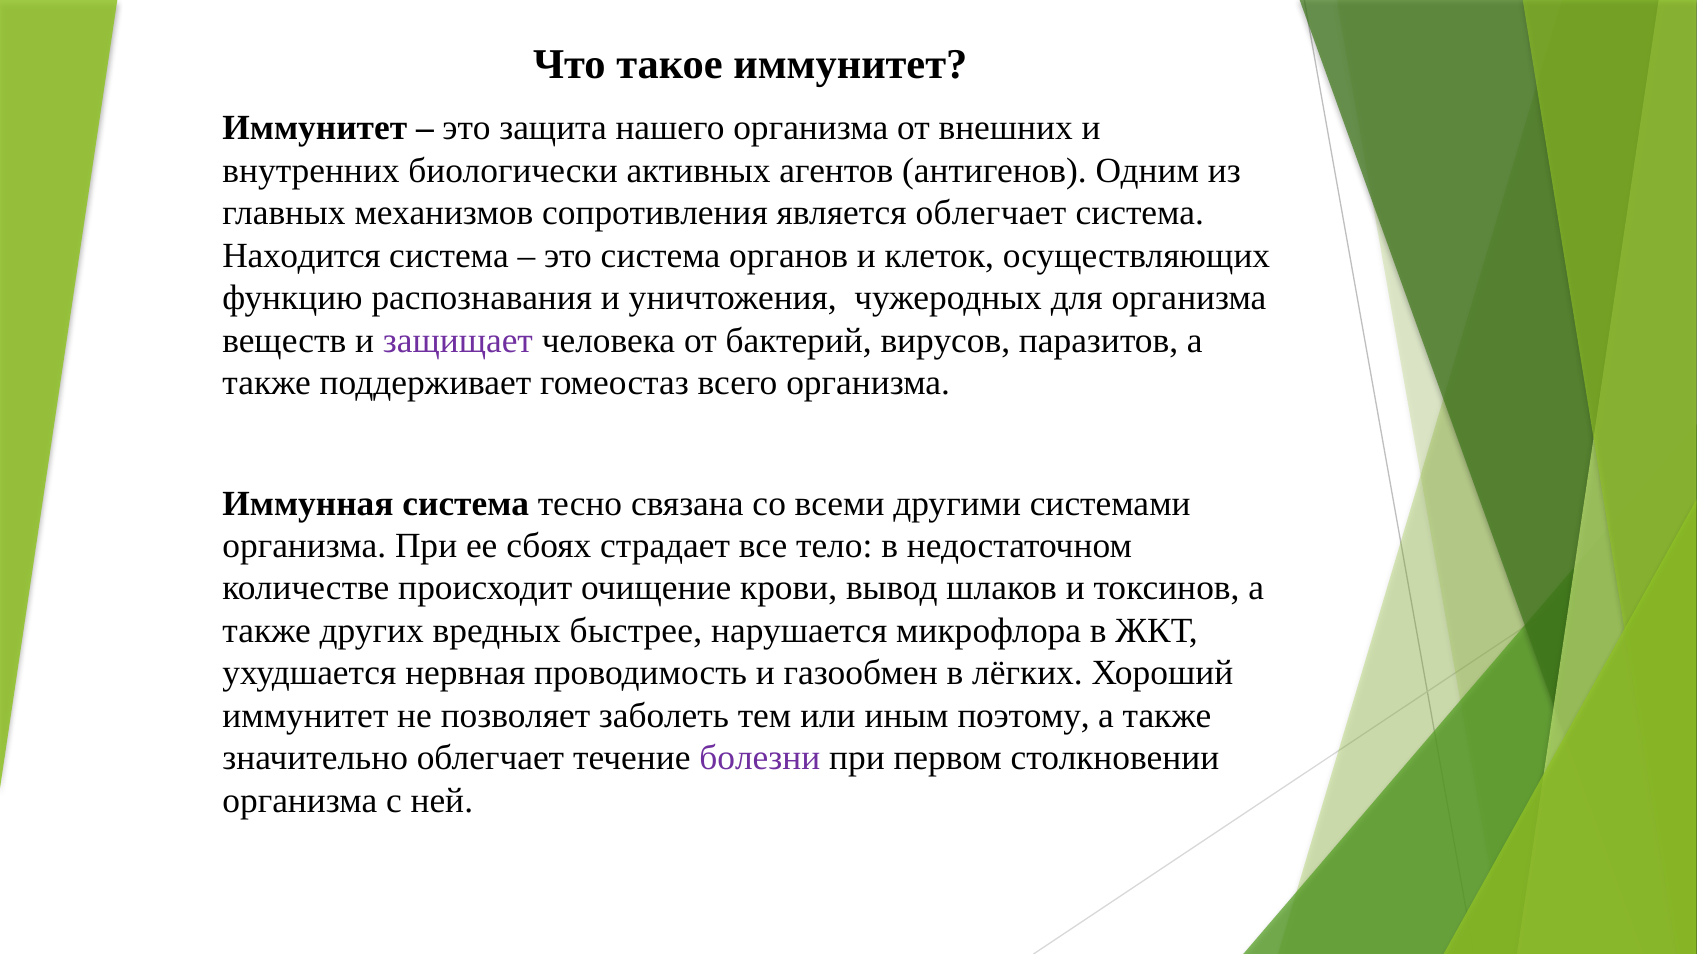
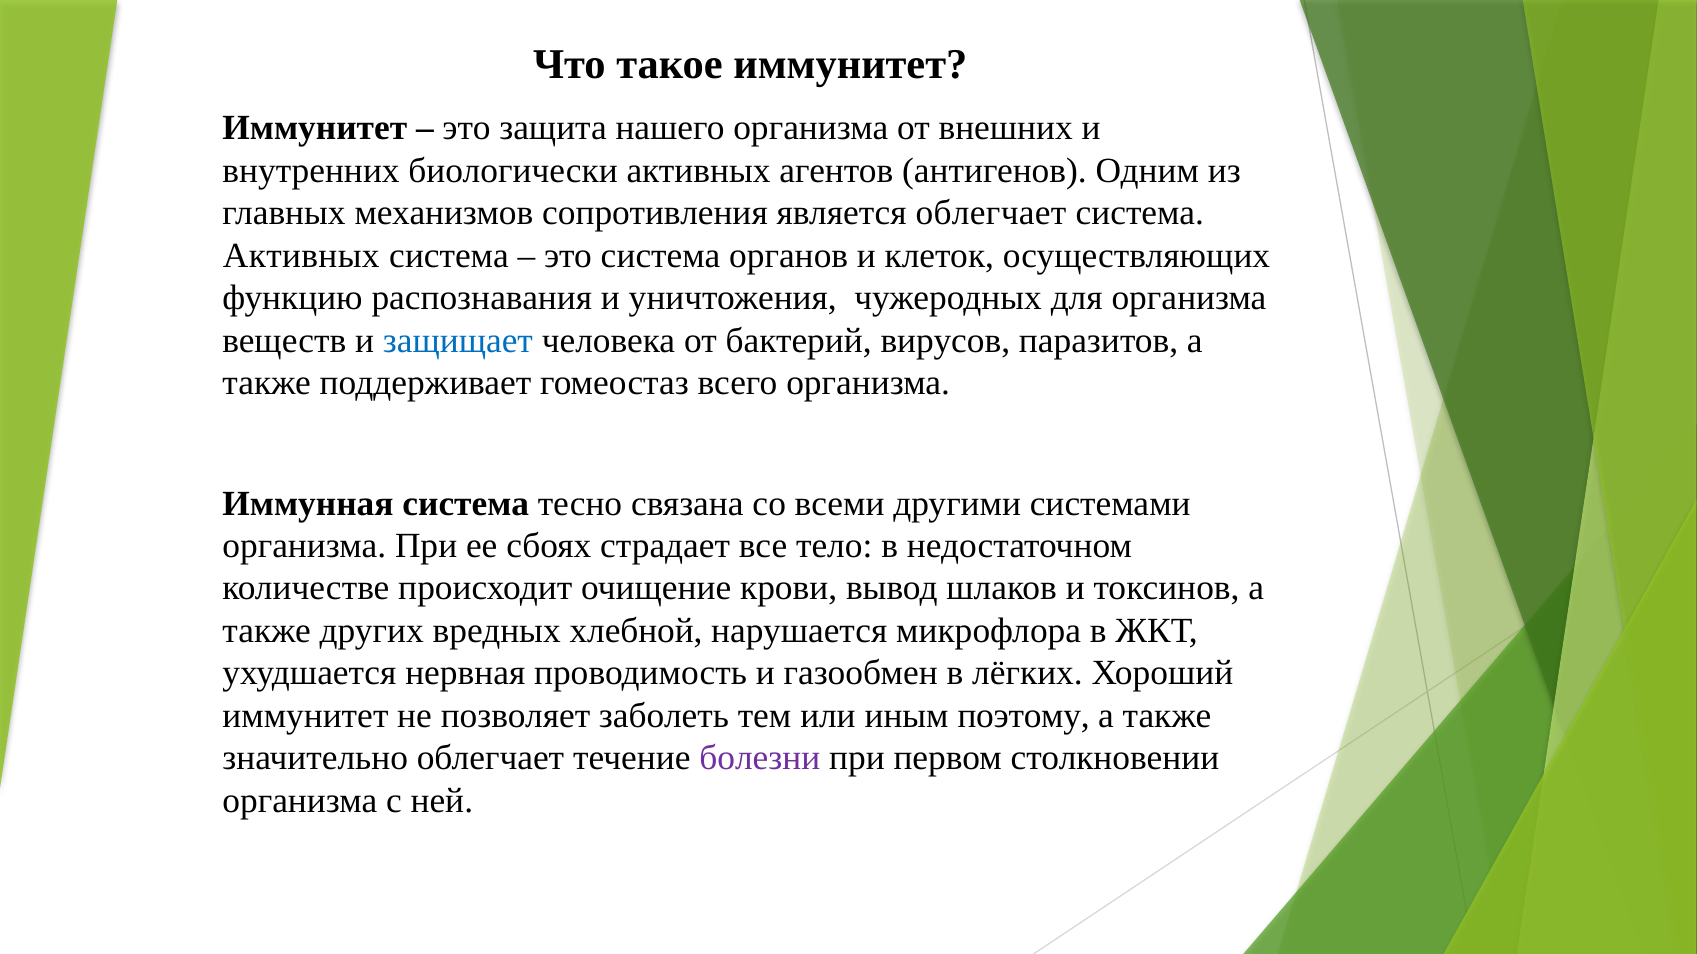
Находится: Находится -> Активных (301, 256)
защищает colour: purple -> blue (458, 341)
быстрее: быстрее -> хлебной (636, 631)
